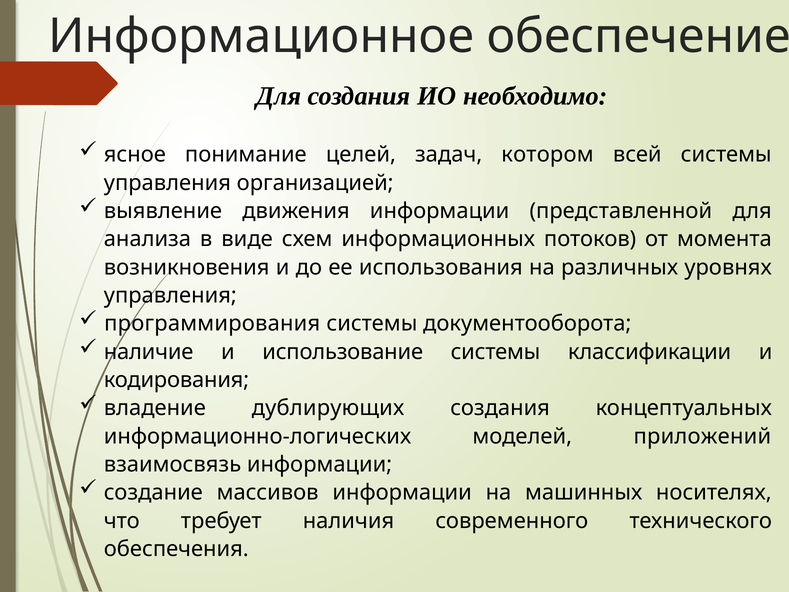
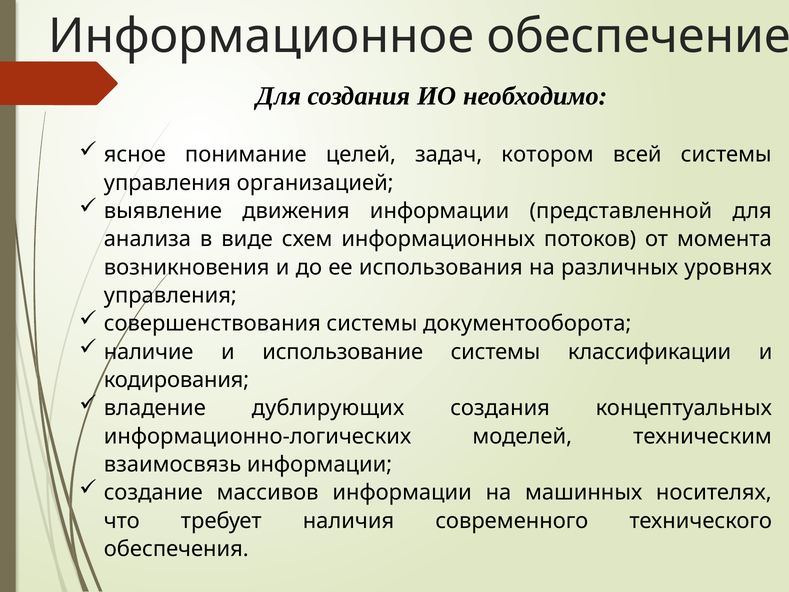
программирования: программирования -> совершенствования (212, 324)
приложений: приложений -> техническим (702, 436)
